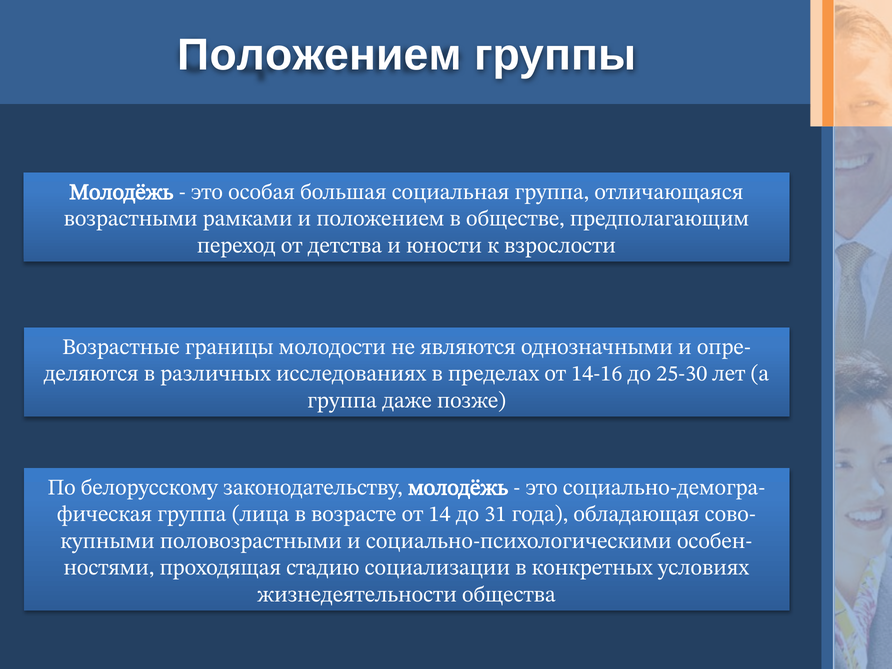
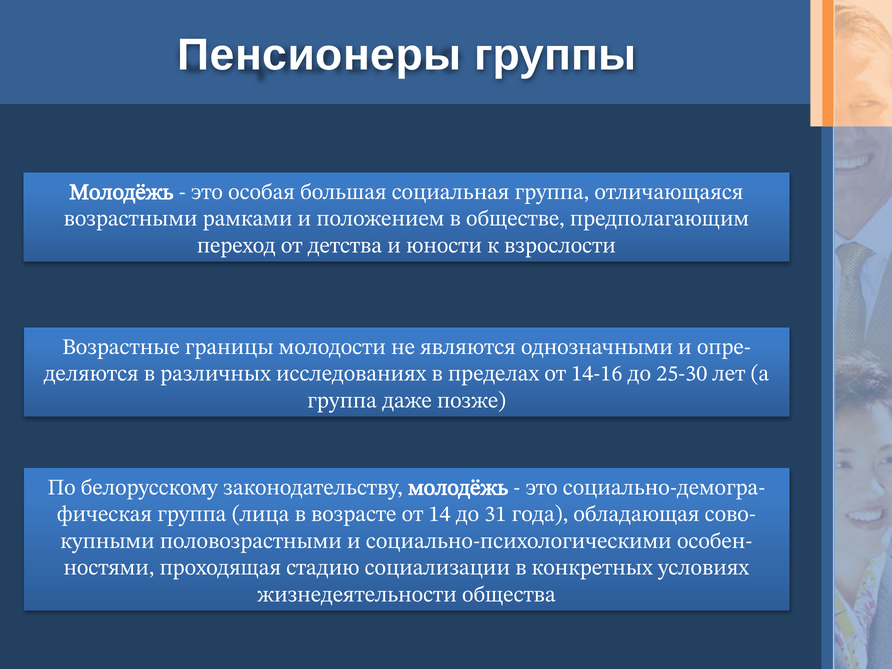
Положением: Положением -> Пенсионеры (319, 55)
